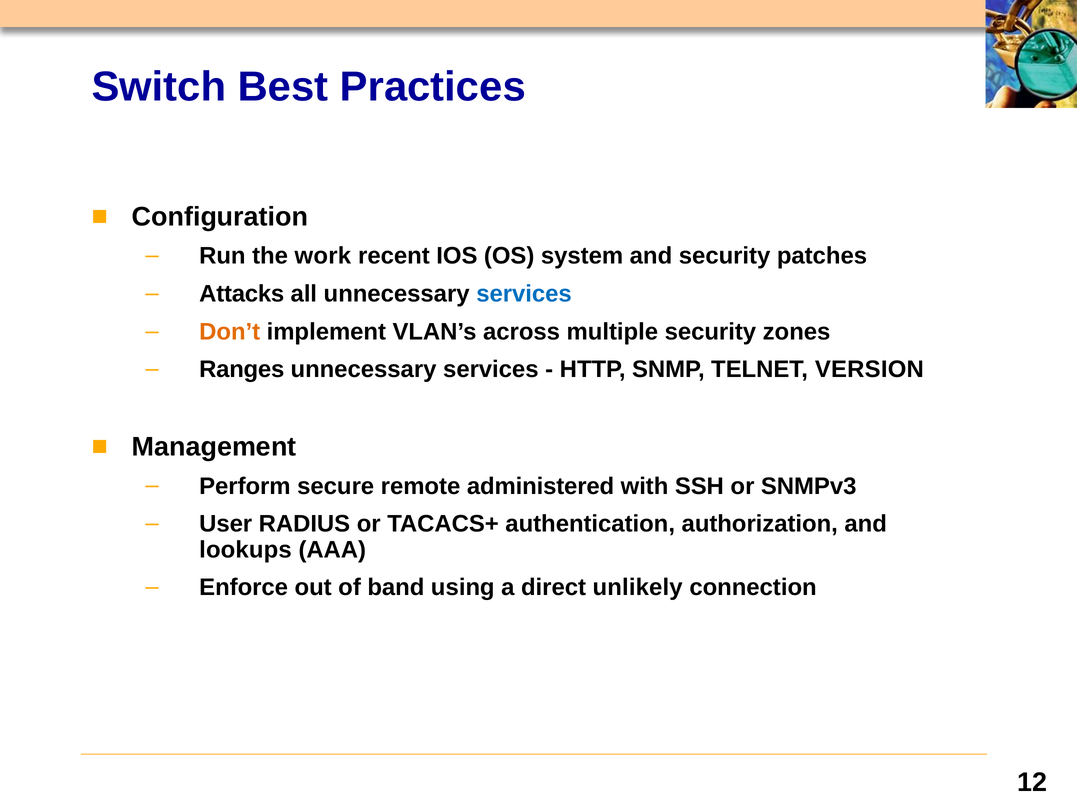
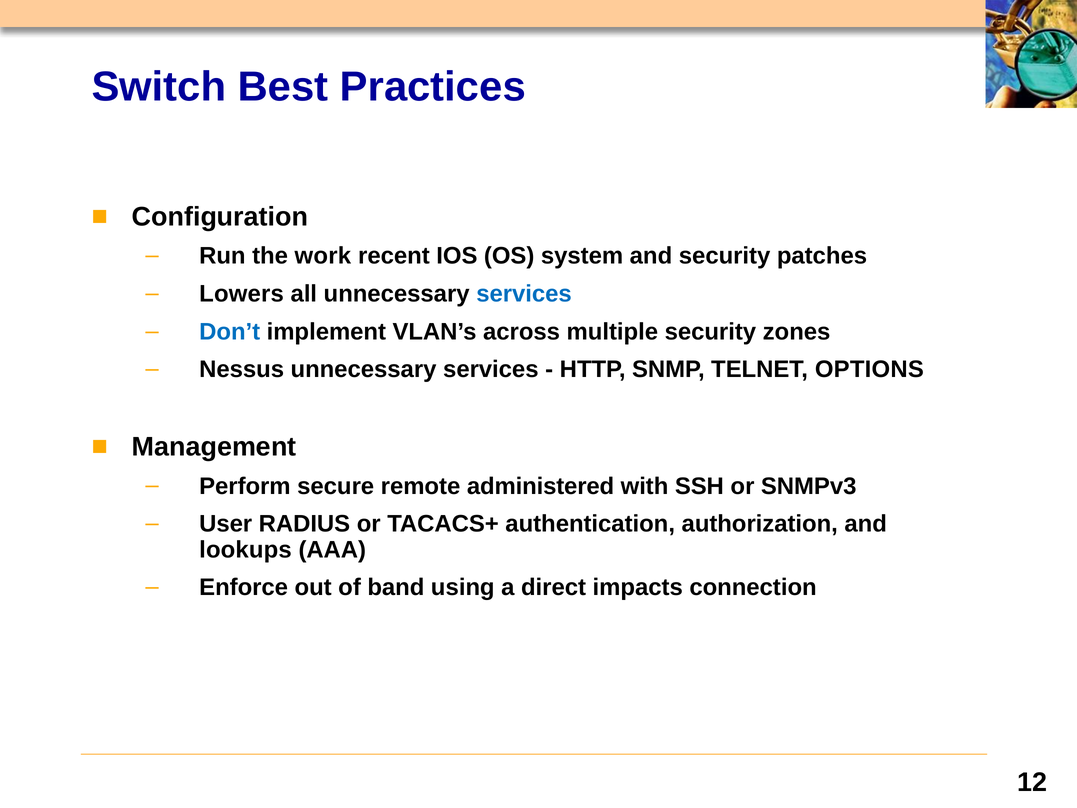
Attacks: Attacks -> Lowers (242, 294)
Don’t colour: orange -> blue (230, 332)
Ranges: Ranges -> Nessus (242, 369)
VERSION: VERSION -> OPTIONS (869, 369)
unlikely: unlikely -> impacts (638, 587)
